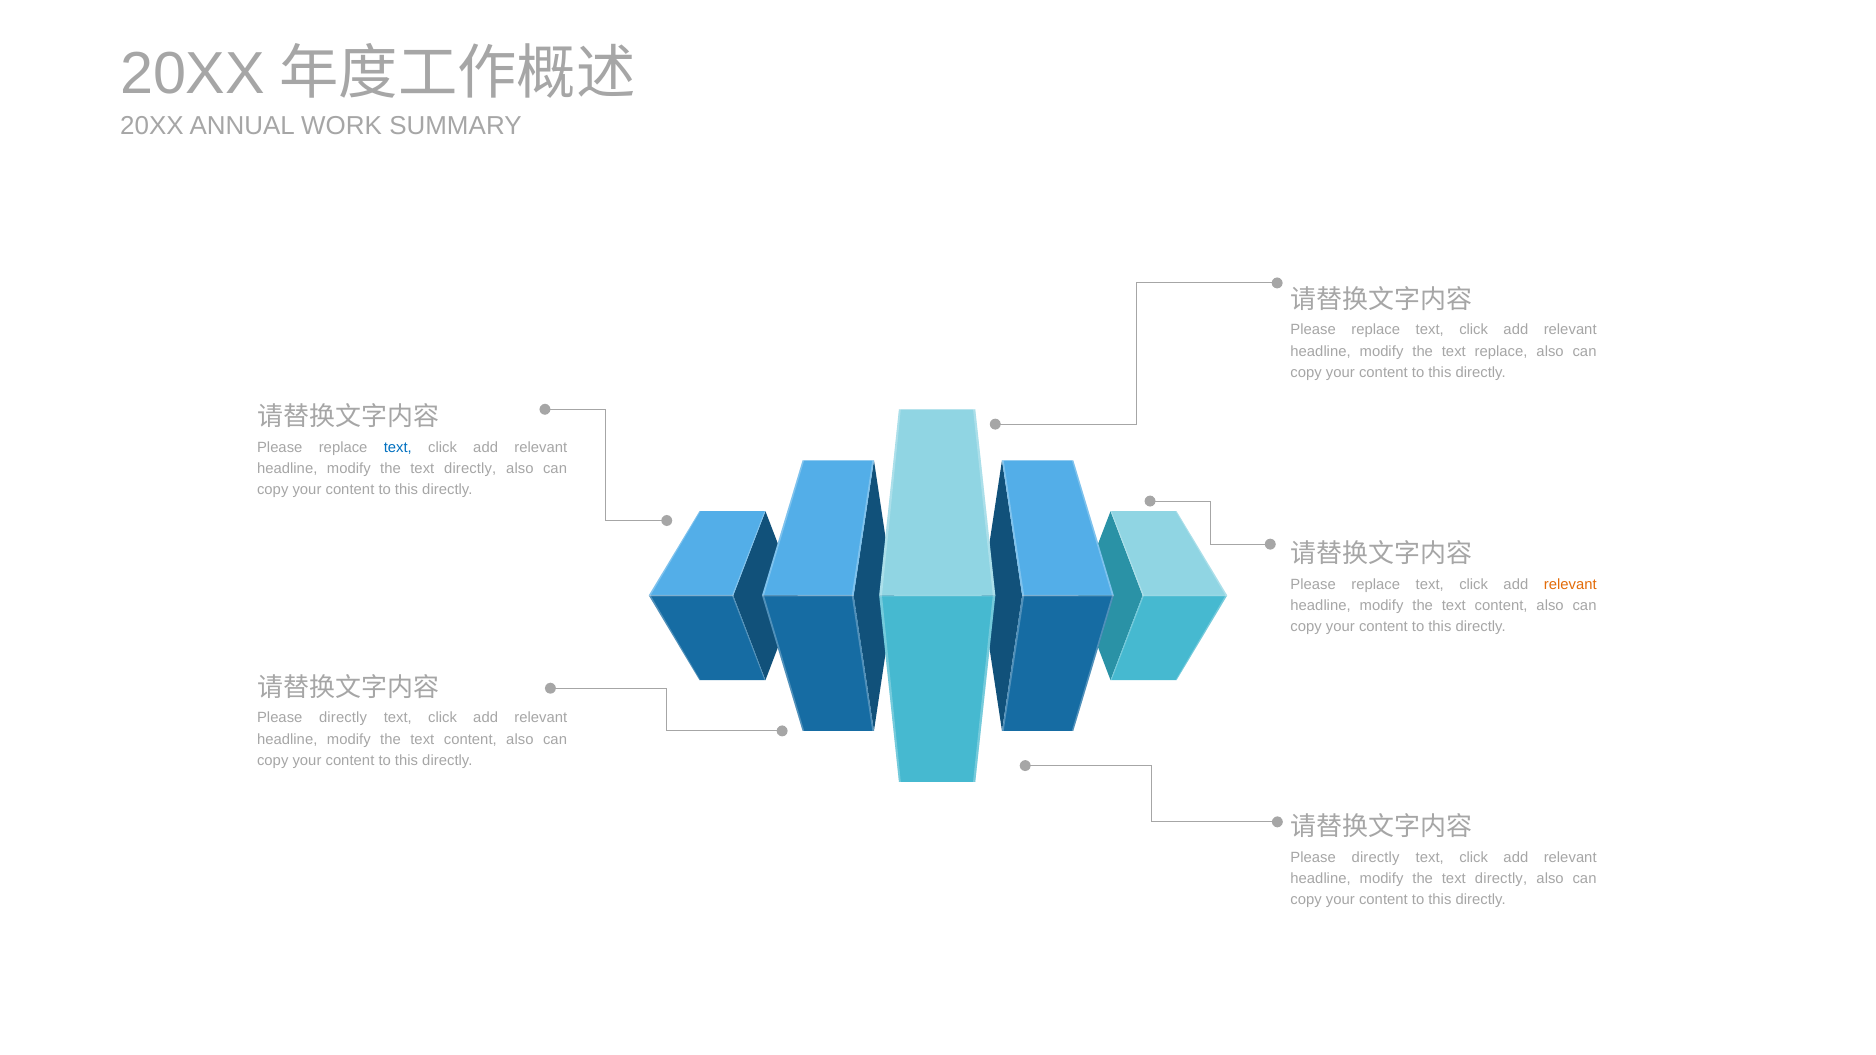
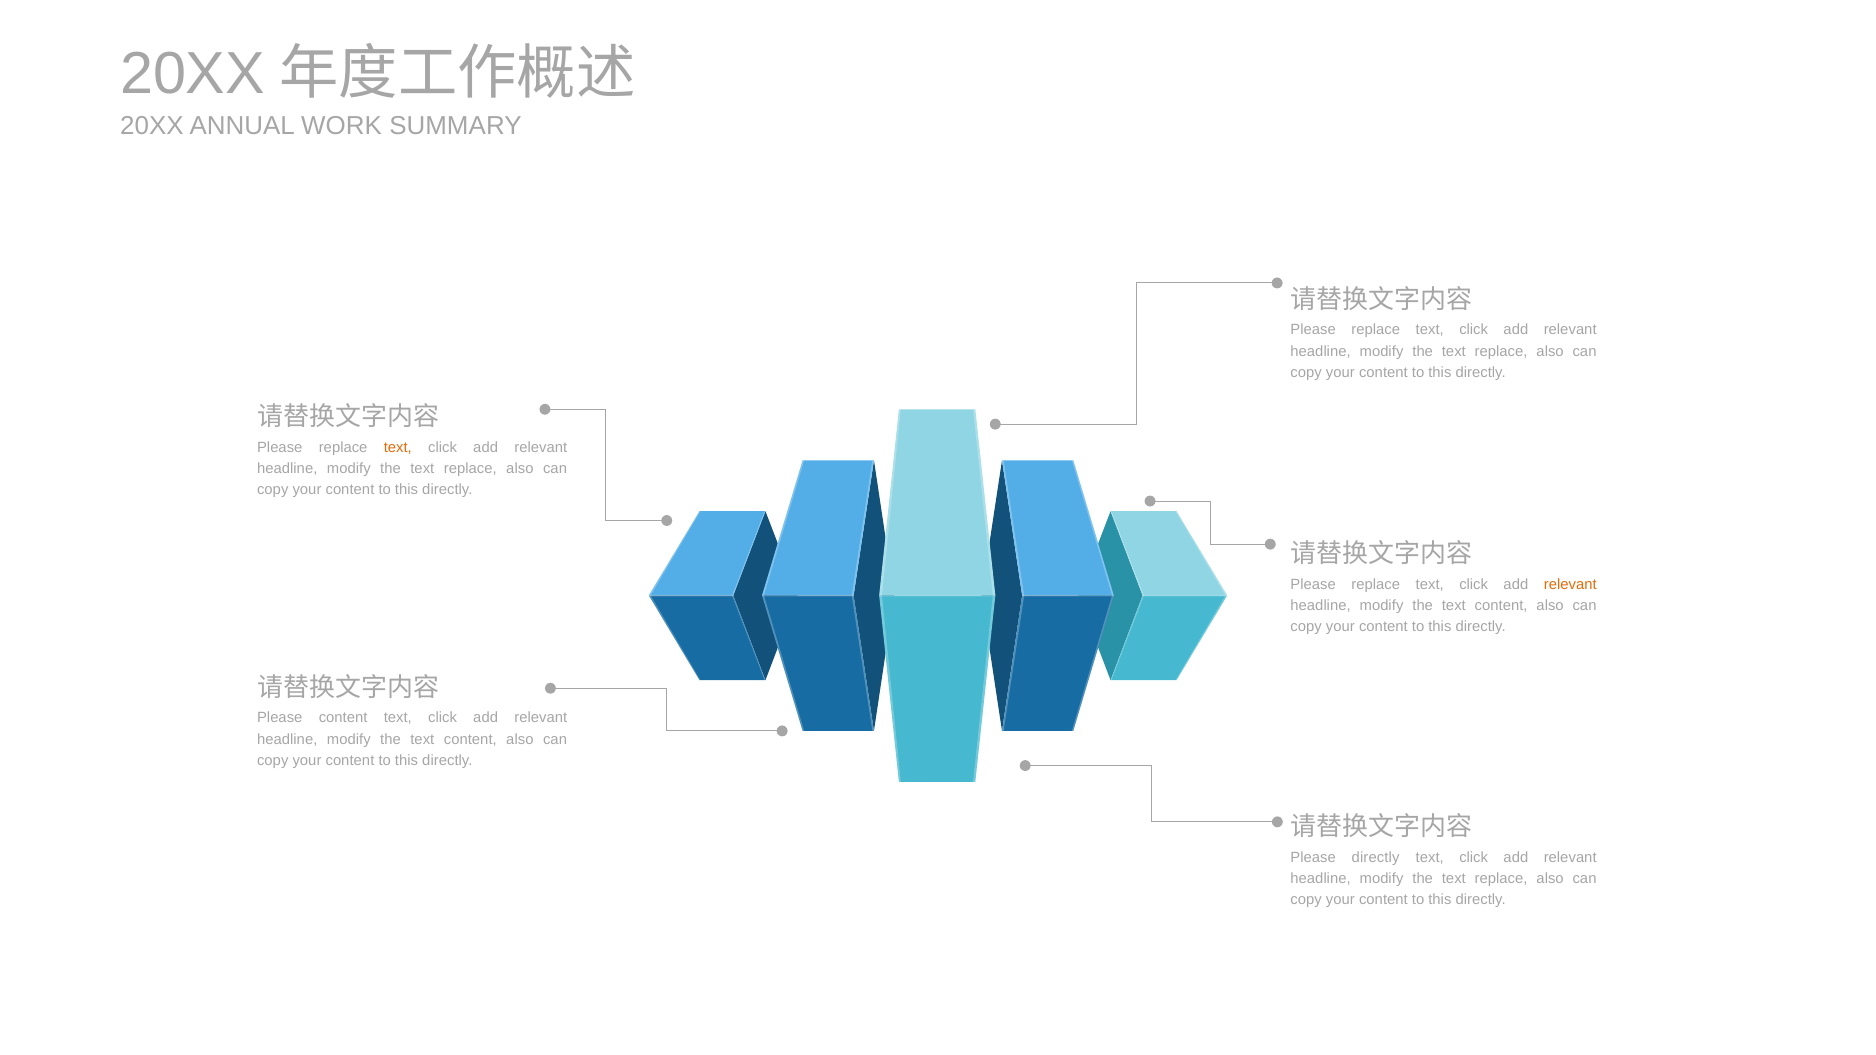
text colour: blue -> orange (398, 447)
directly: directly -> replace (470, 469)
directly: directly -> content (343, 718)
directly: directly -> replace (1501, 879)
